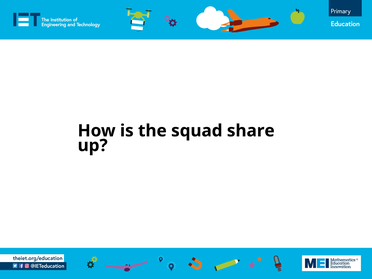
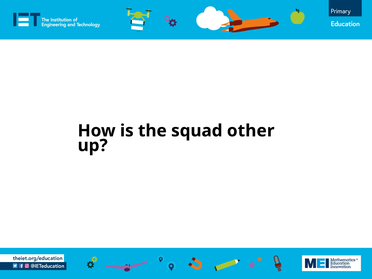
share: share -> other (251, 131)
